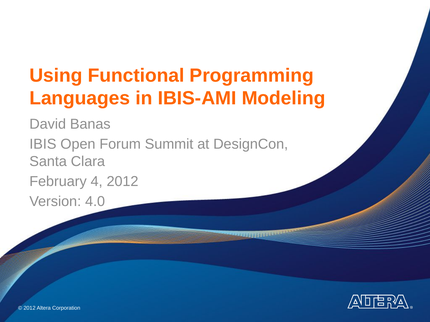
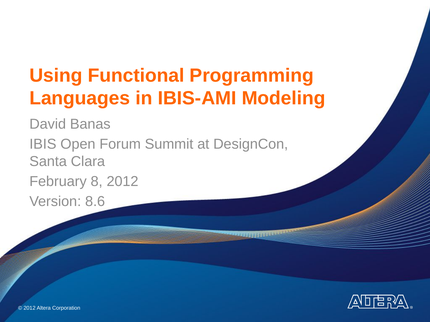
4: 4 -> 8 (97, 182)
4.0: 4.0 -> 8.6 (95, 202)
